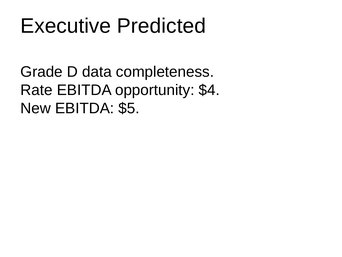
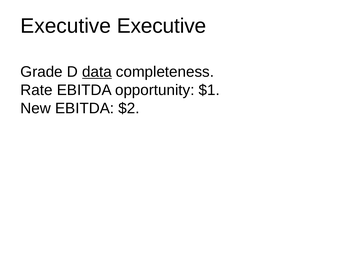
Executive Predicted: Predicted -> Executive (162, 26)
data underline: none -> present (97, 72)
$4: $4 -> $1 (209, 90)
$5: $5 -> $2 (129, 108)
